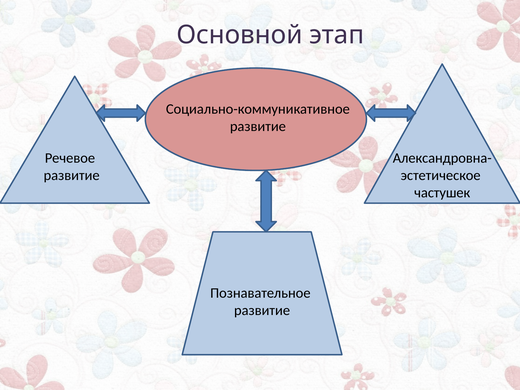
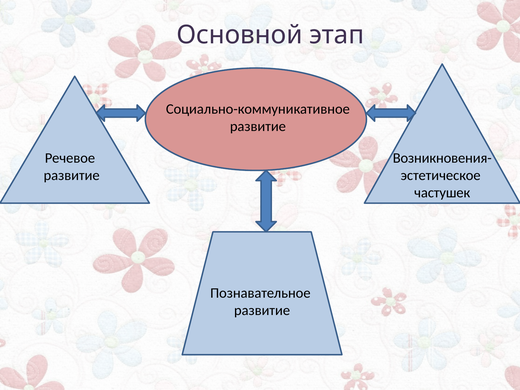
Александровна-: Александровна- -> Возникновения- (442, 158)
